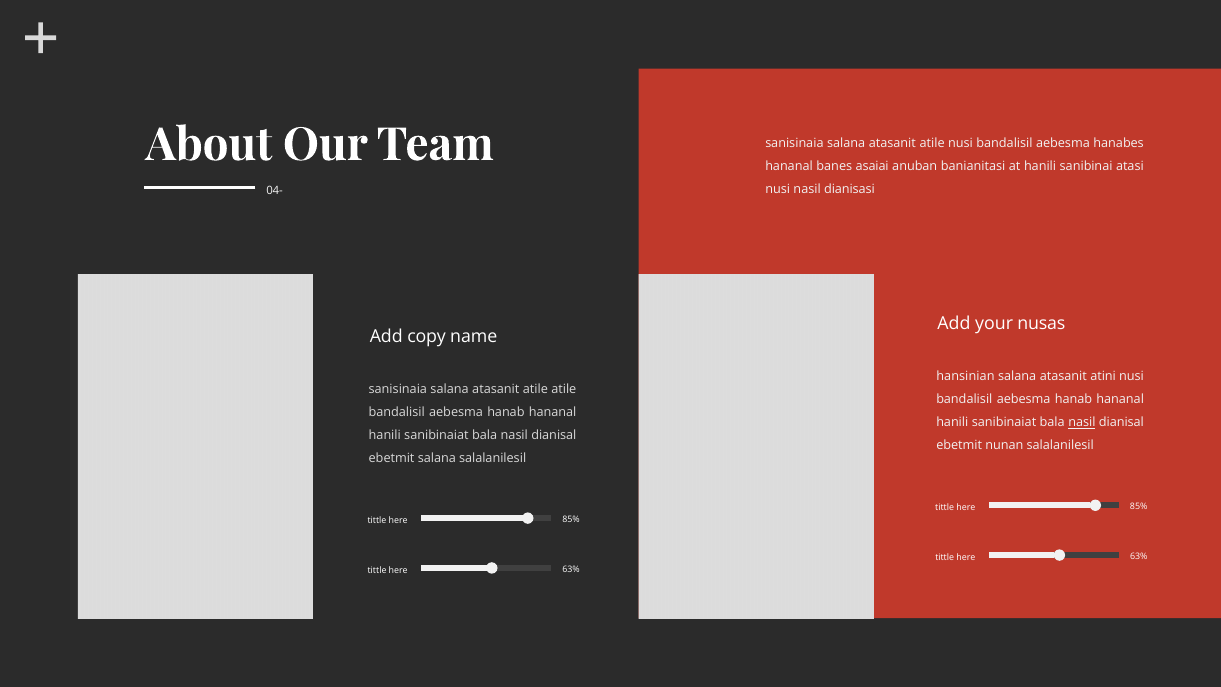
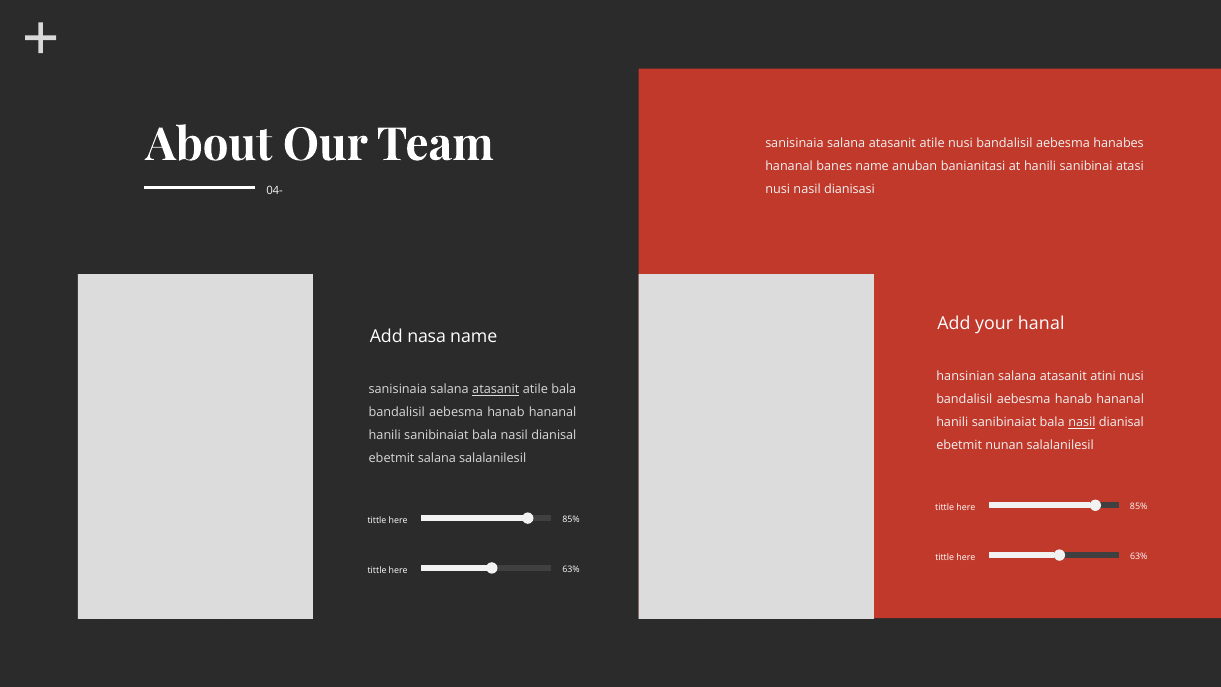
banes asaiai: asaiai -> name (872, 166)
nusas: nusas -> hanal (1041, 324)
copy: copy -> nasa (427, 337)
atasanit underline: none -> present (496, 389)
atile atile: atile -> bala (564, 389)
